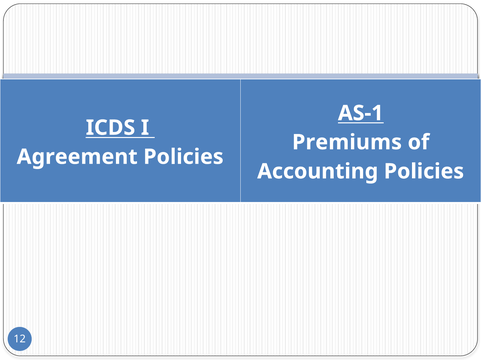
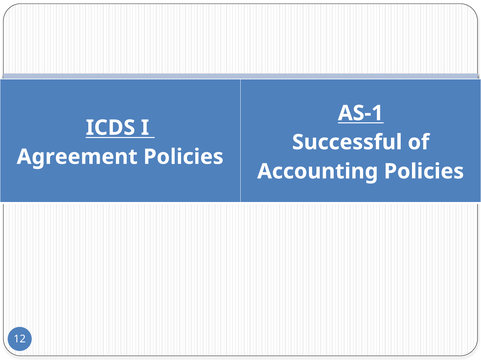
Premiums: Premiums -> Successful (347, 142)
